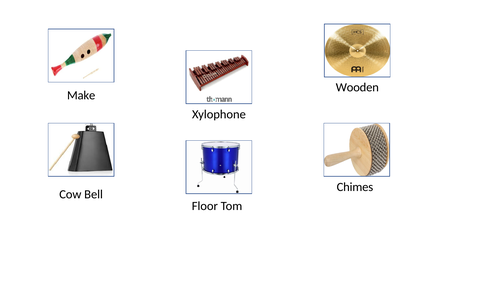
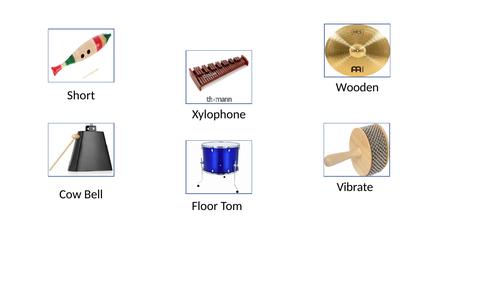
Make: Make -> Short (81, 96)
Chimes: Chimes -> Vibrate (355, 187)
